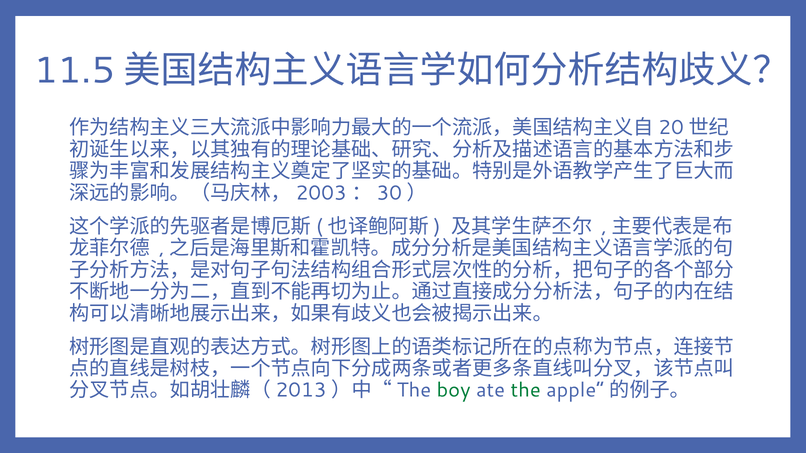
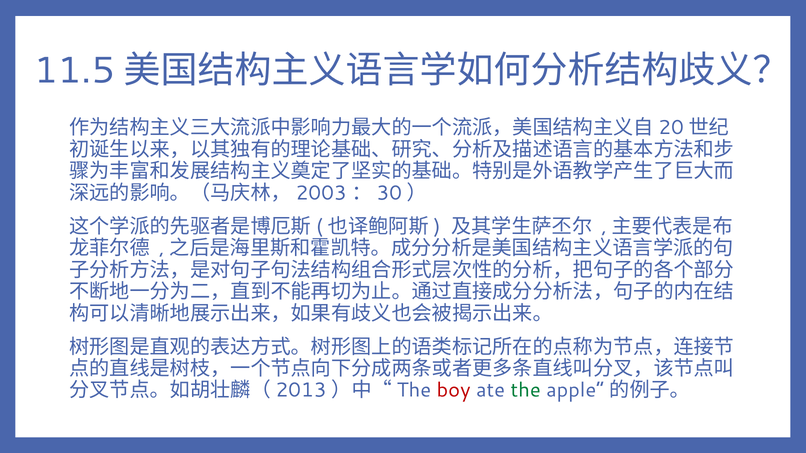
boy colour: green -> red (454, 391)
